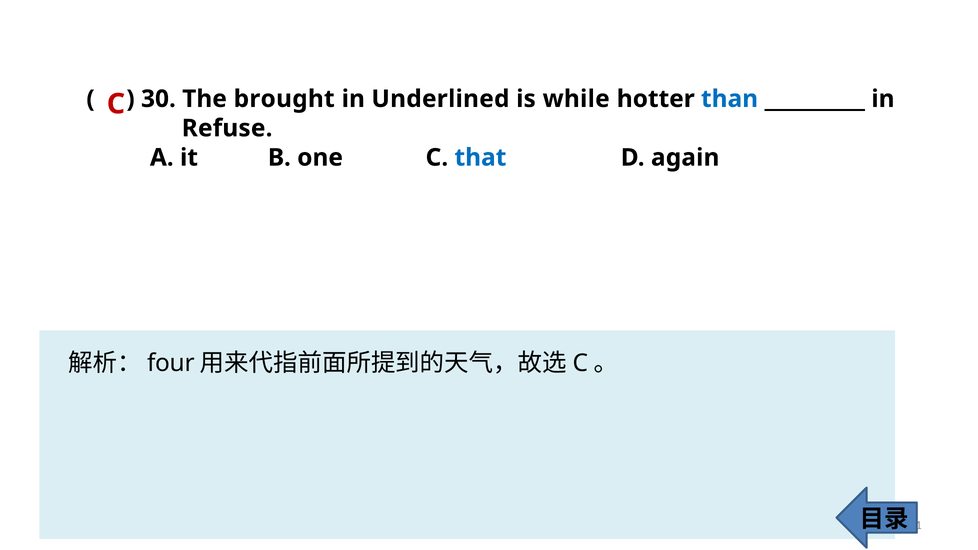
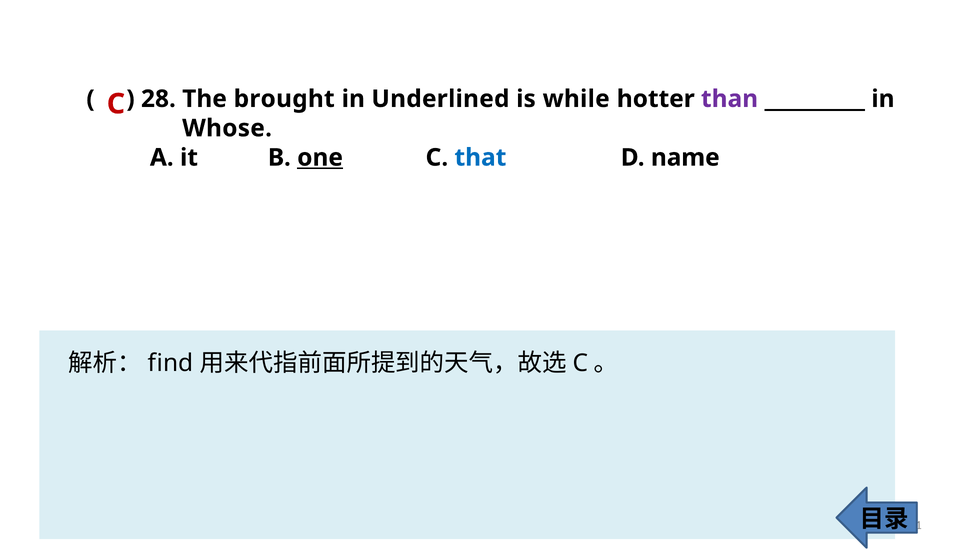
30: 30 -> 28 (158, 99)
than colour: blue -> purple (730, 99)
Refuse: Refuse -> Whose (227, 128)
one underline: none -> present (320, 158)
again: again -> name (685, 158)
four: four -> find (171, 363)
